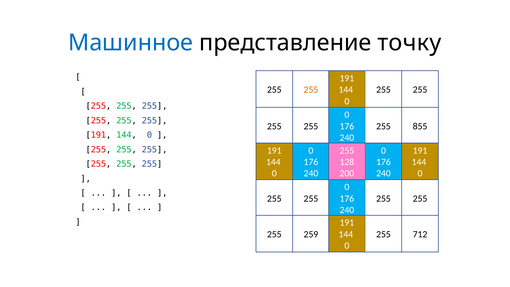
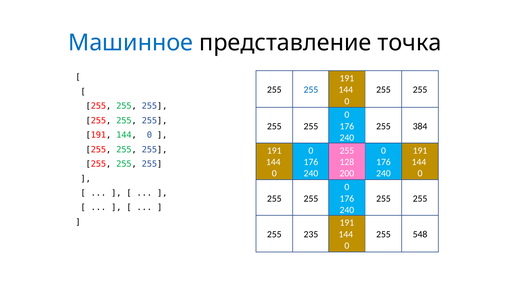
точку: точку -> точка (410, 43)
255 colour: orange -> blue (311, 90)
855: 855 -> 384 (420, 126)
259: 259 -> 235 (311, 234)
712: 712 -> 548 (420, 234)
